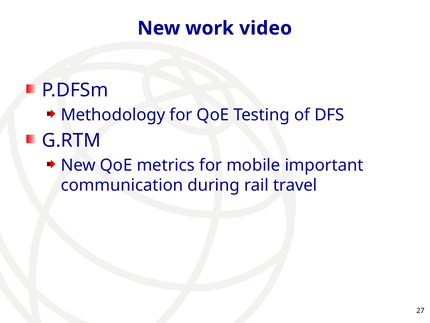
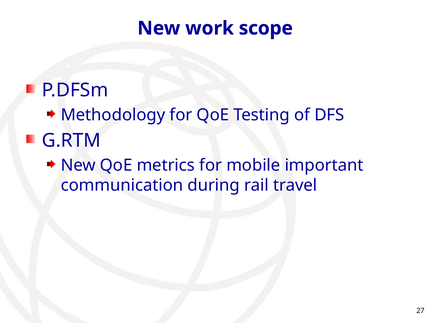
video: video -> scope (266, 28)
